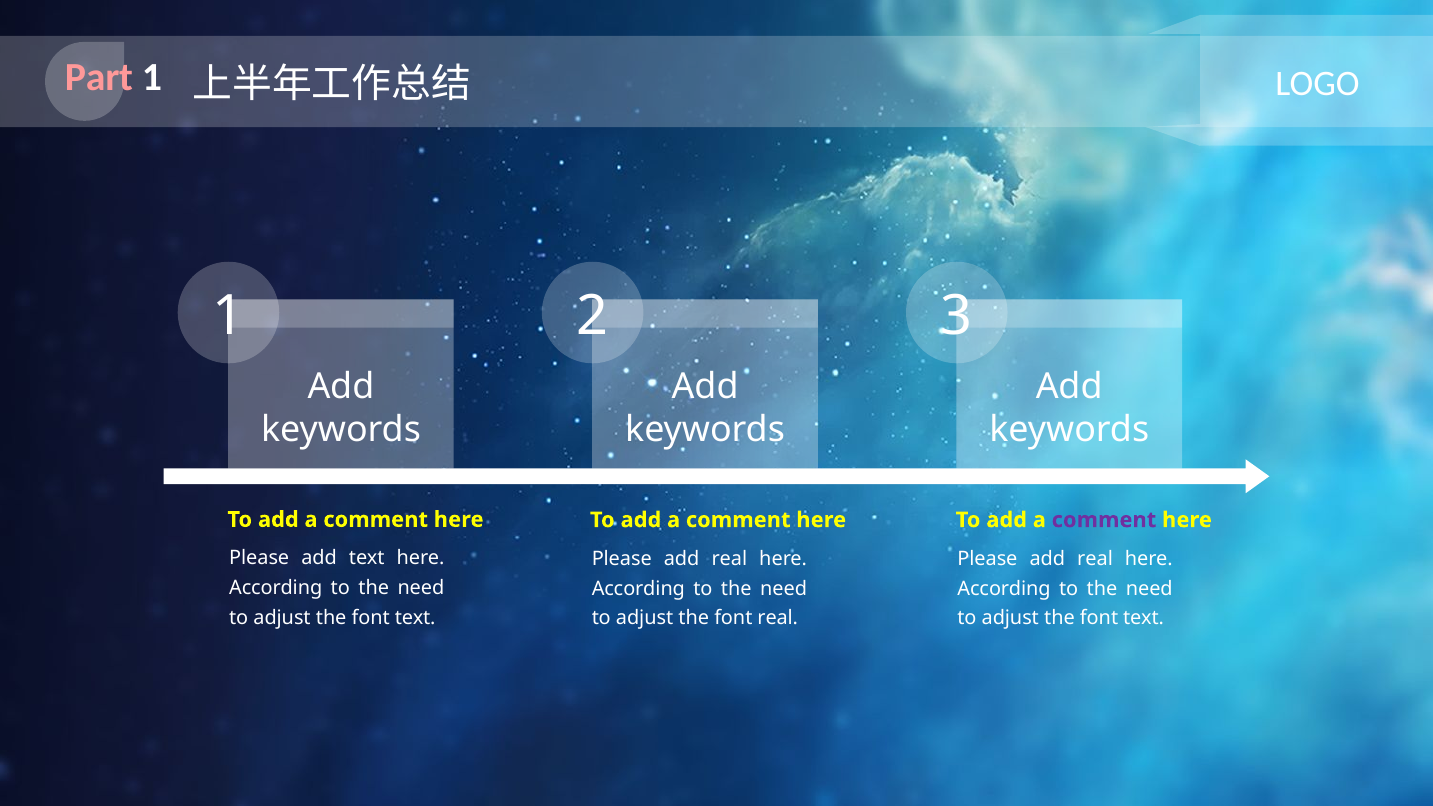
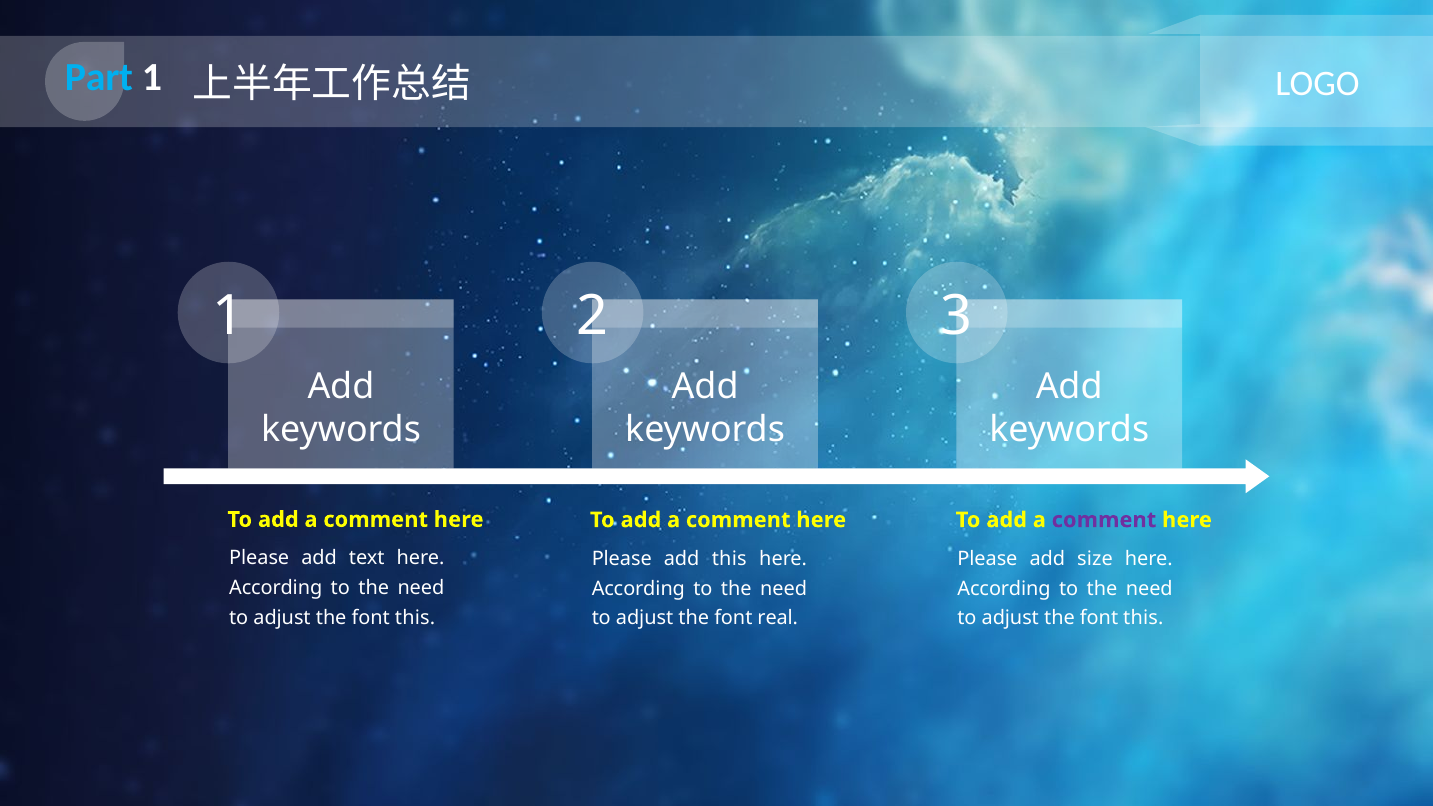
Part colour: pink -> light blue (99, 78)
real: real -> this (729, 559)
real: real -> size (1095, 559)
text: text -> this (415, 618)
text: text -> this (1143, 618)
